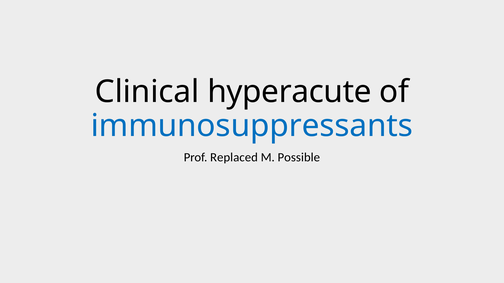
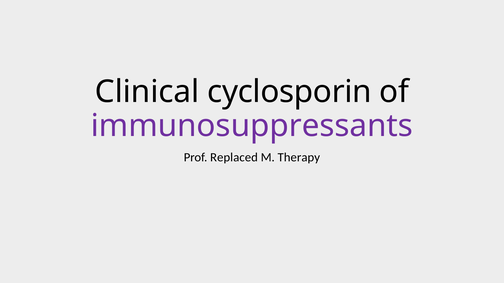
hyperacute: hyperacute -> cyclosporin (289, 92)
immunosuppressants colour: blue -> purple (252, 126)
Possible: Possible -> Therapy (299, 158)
